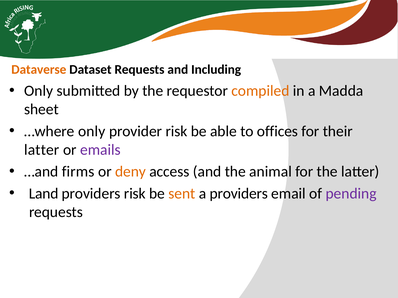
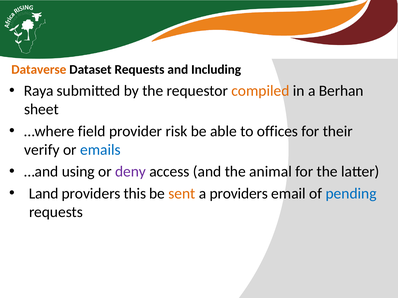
Only: Only -> Raya (39, 91)
Madda: Madda -> Berhan (341, 91)
…where only: only -> field (92, 131)
latter: latter -> verify (42, 150)
emails colour: purple -> blue (100, 150)
firms: firms -> using (78, 172)
deny colour: orange -> purple (131, 172)
providers risk: risk -> this (135, 194)
pending colour: purple -> blue (351, 194)
